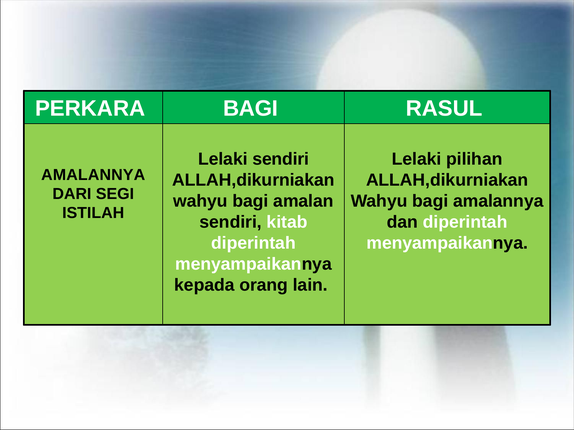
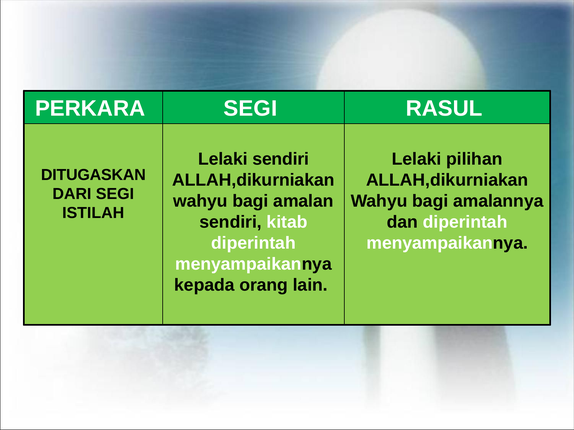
PERKARA BAGI: BAGI -> SEGI (250, 109)
AMALANNYA: AMALANNYA -> DITUGASKAN (93, 175)
